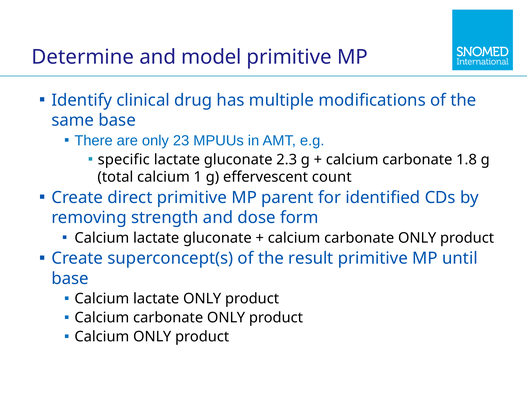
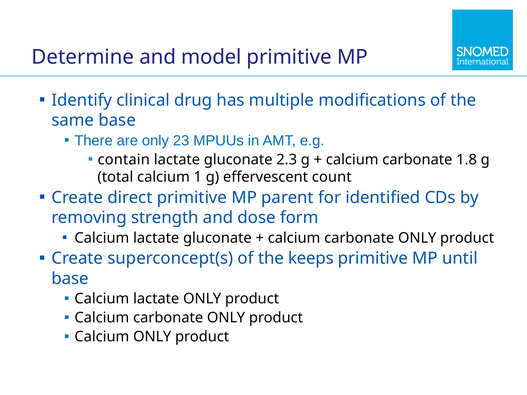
specific: specific -> contain (124, 160)
result: result -> keeps (311, 259)
